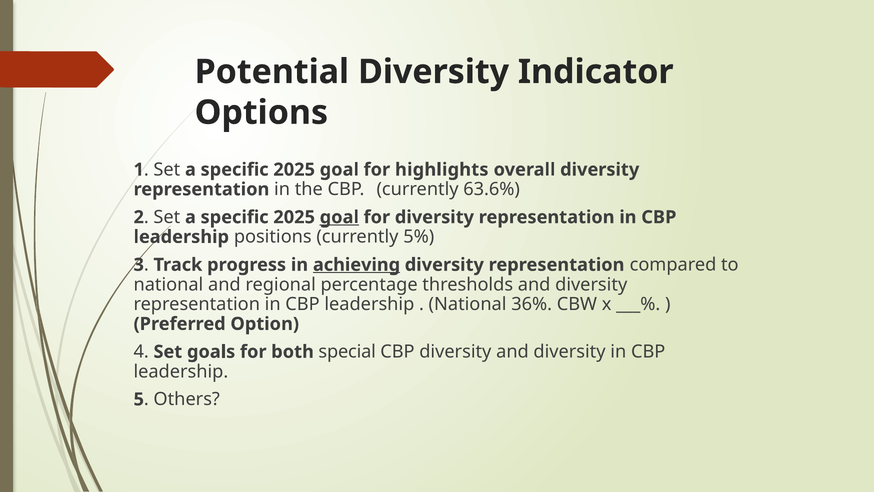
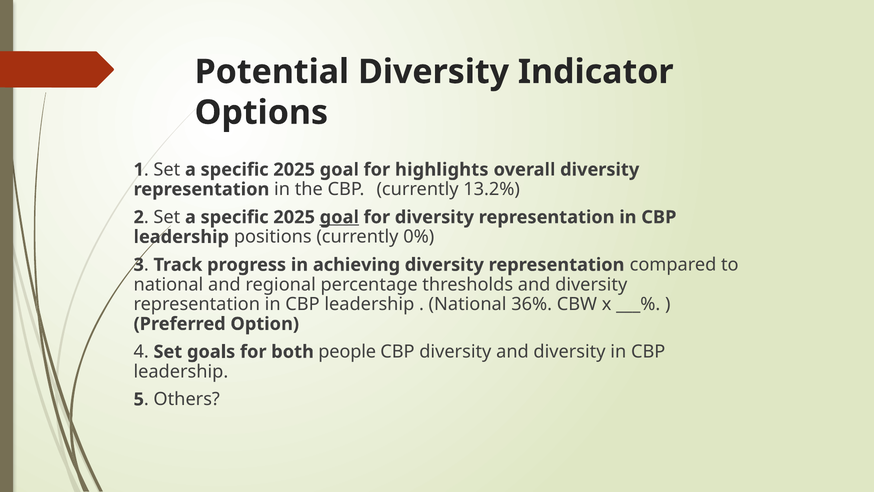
63.6%: 63.6% -> 13.2% (492, 189)
5%: 5% -> 0% (419, 237)
achieving underline: present -> none (356, 265)
special: special -> people (347, 352)
